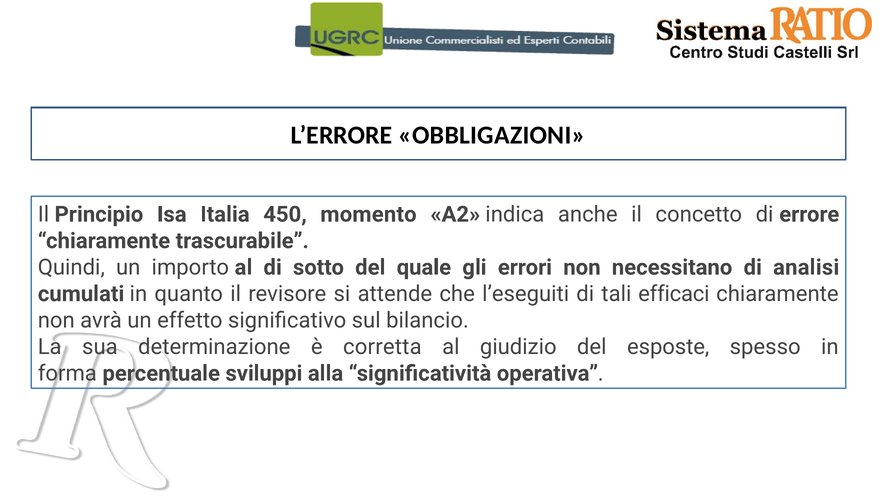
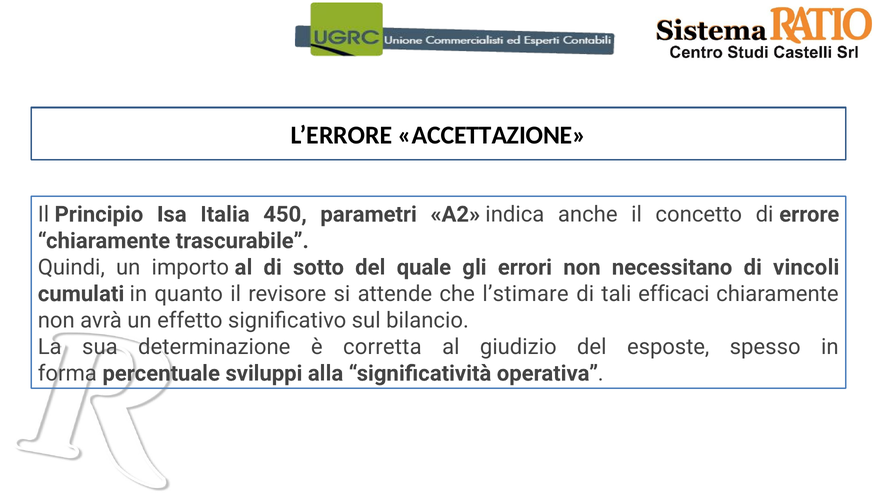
OBBLIGAZIONI: OBBLIGAZIONI -> ACCETTAZIONE (492, 136)
momento: momento -> parametri (369, 214)
analisi: analisi -> vincoli (806, 268)
l’eseguiti: l’eseguiti -> l’stimare (526, 294)
